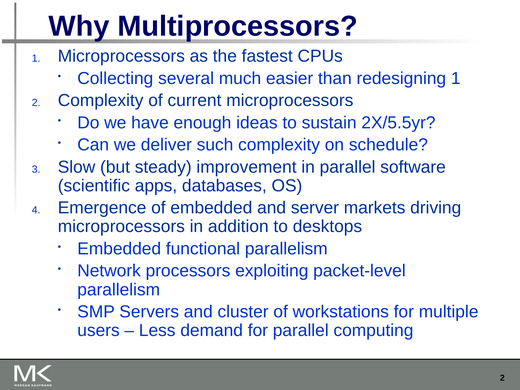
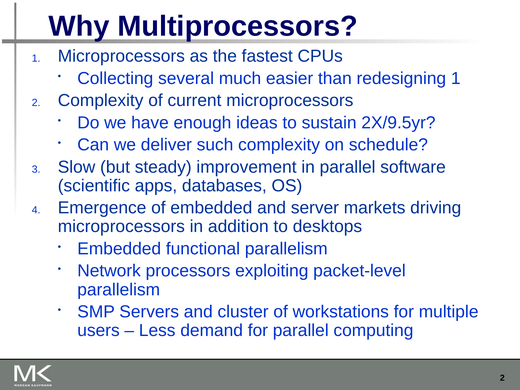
2X/5.5yr: 2X/5.5yr -> 2X/9.5yr (398, 123)
